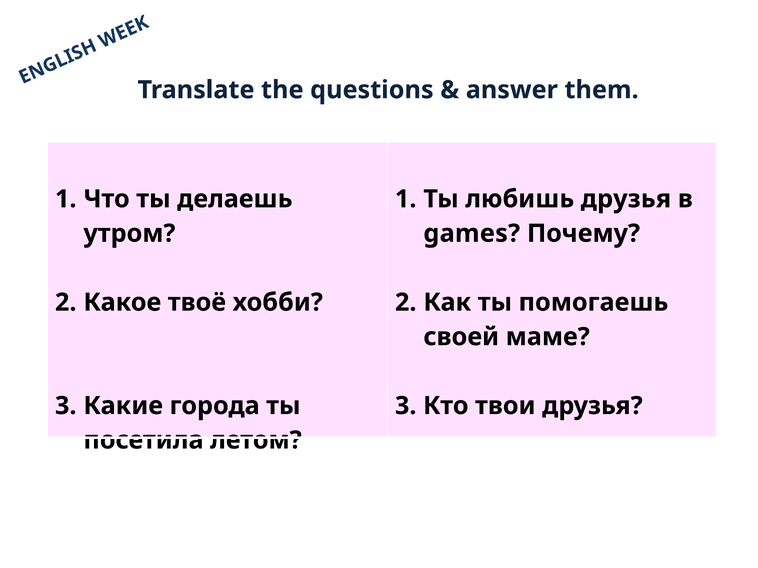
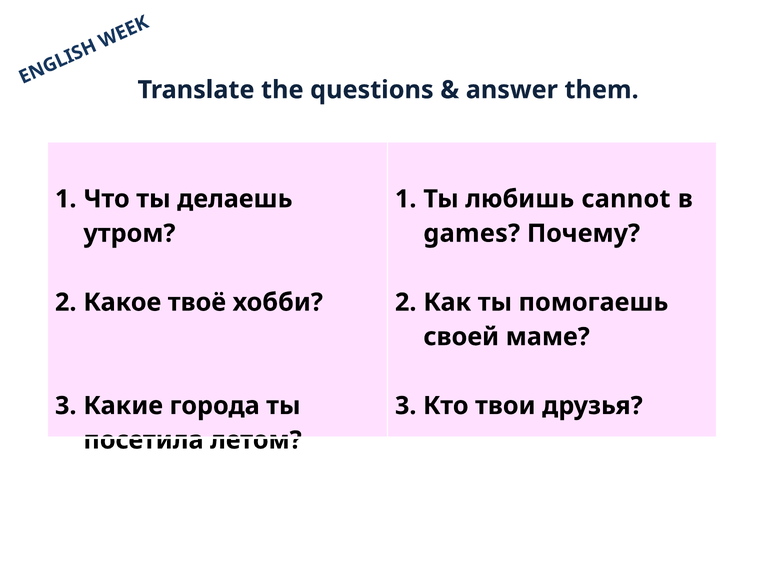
любишь друзья: друзья -> cannot (626, 199)
